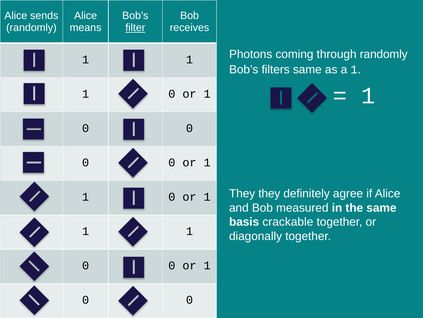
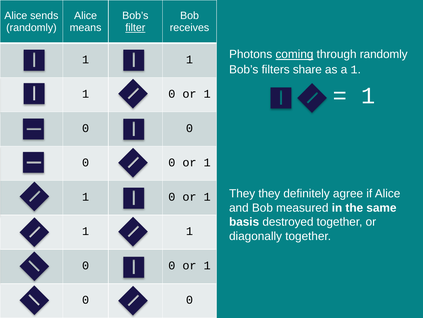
coming underline: none -> present (294, 54)
filters same: same -> share (307, 70)
crackable: crackable -> destroyed (288, 222)
